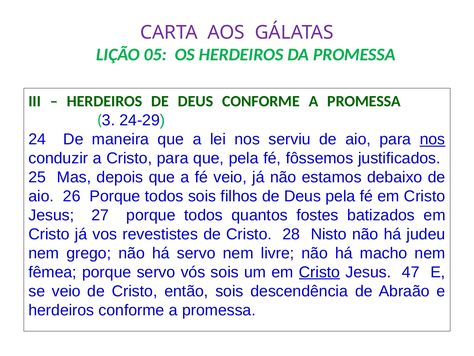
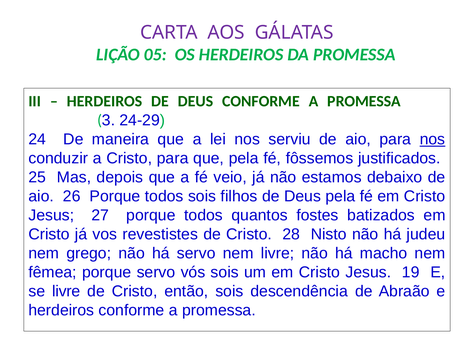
Cristo underline: present -> none (319, 272)
47: 47 -> 19 (411, 272)
se veio: veio -> livre (66, 291)
